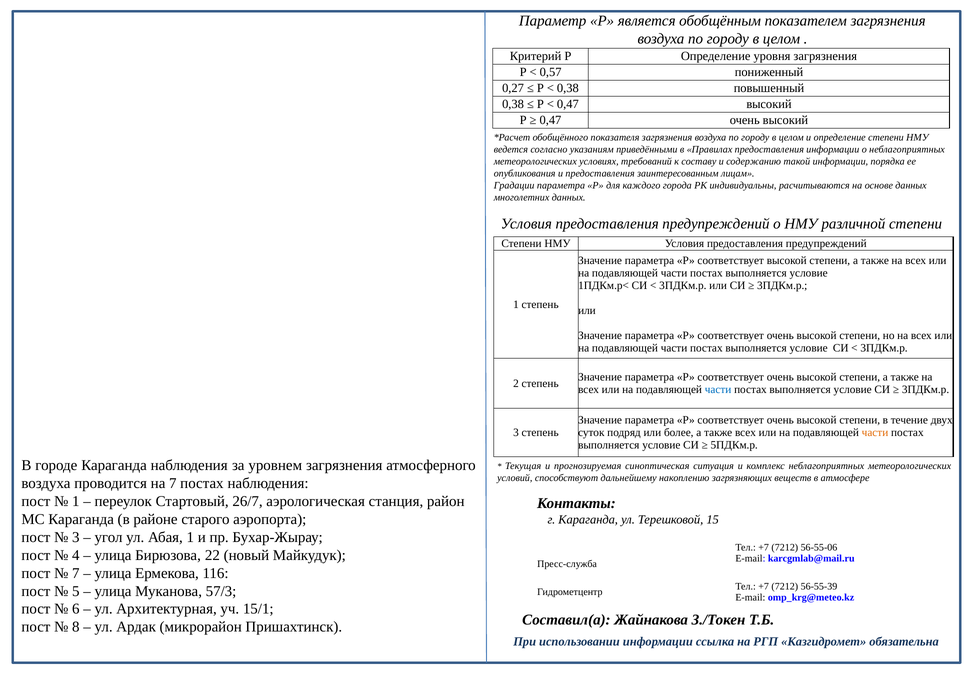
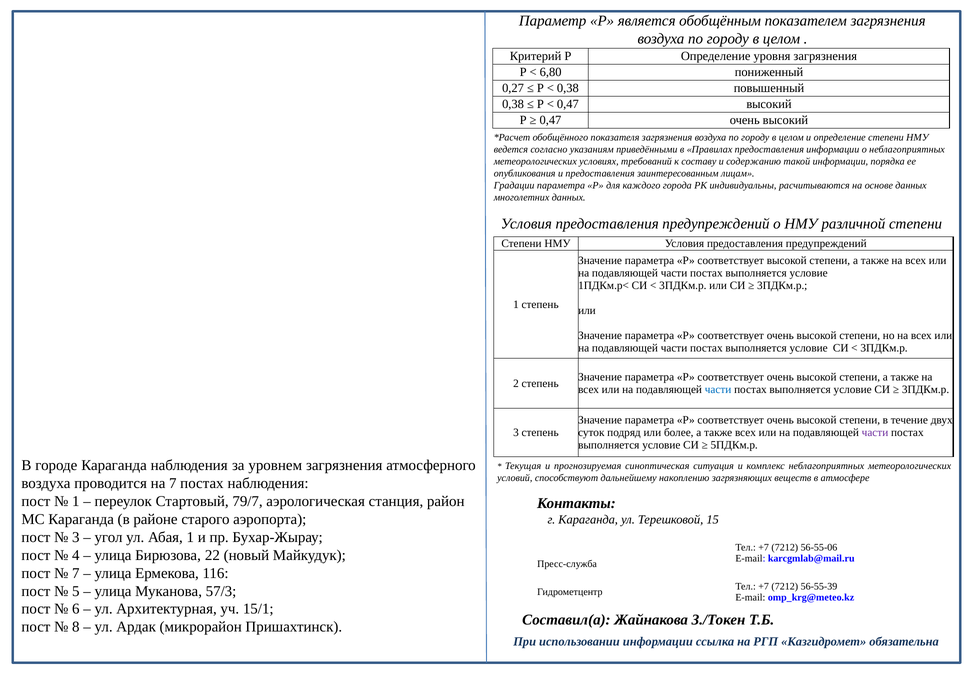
0,57: 0,57 -> 6,80 (551, 72)
части colour: orange -> purple (875, 432)
26/7: 26/7 -> 79/7 (248, 501)
